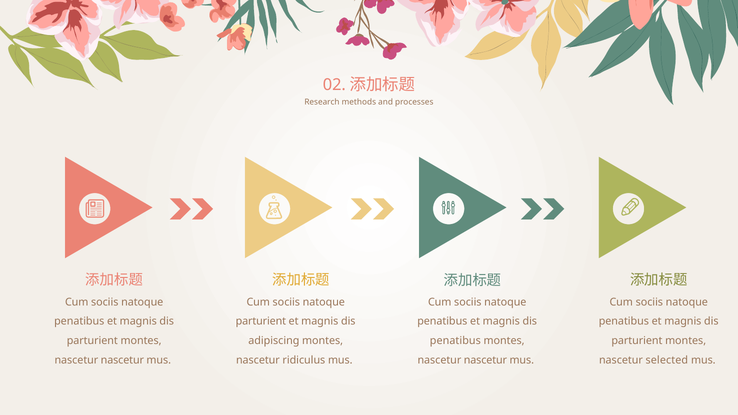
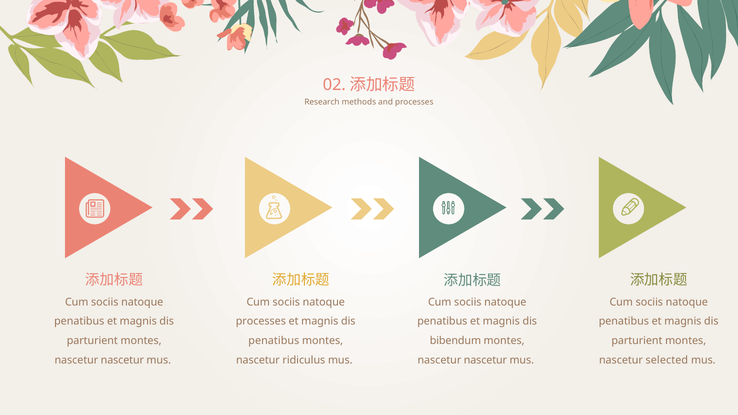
parturient: parturient -> processes (261, 321)
adipiscing: adipiscing -> penatibus (274, 341)
penatibus: penatibus -> bibendum (455, 341)
